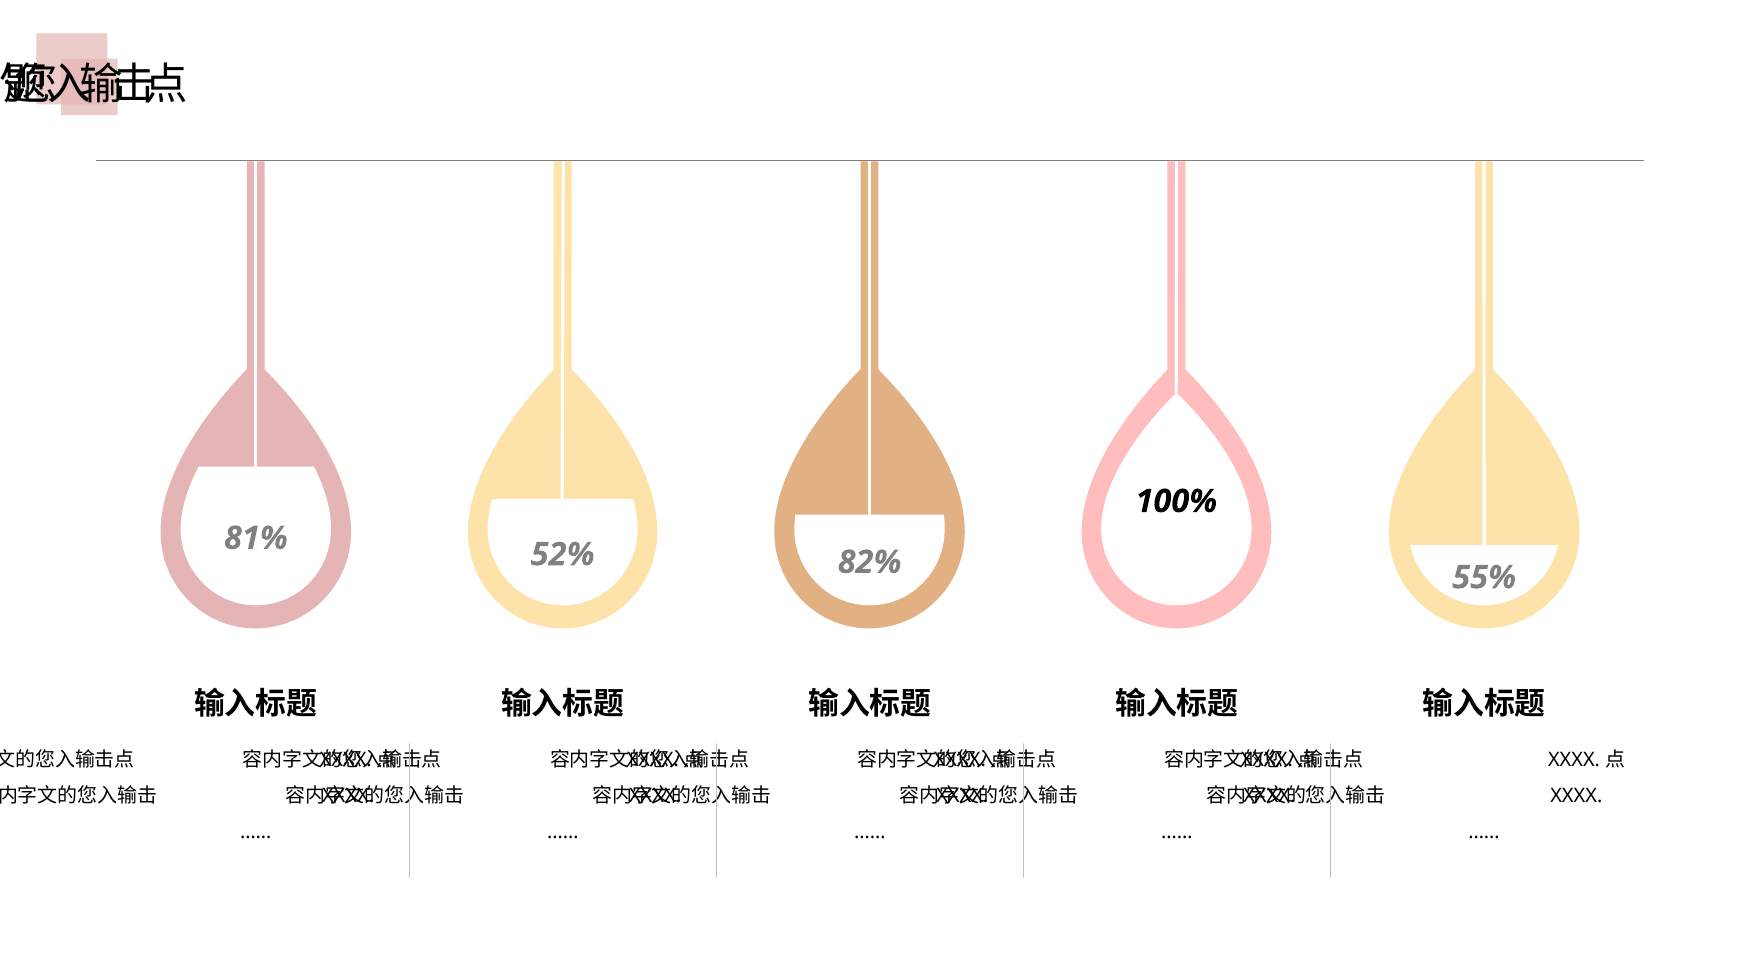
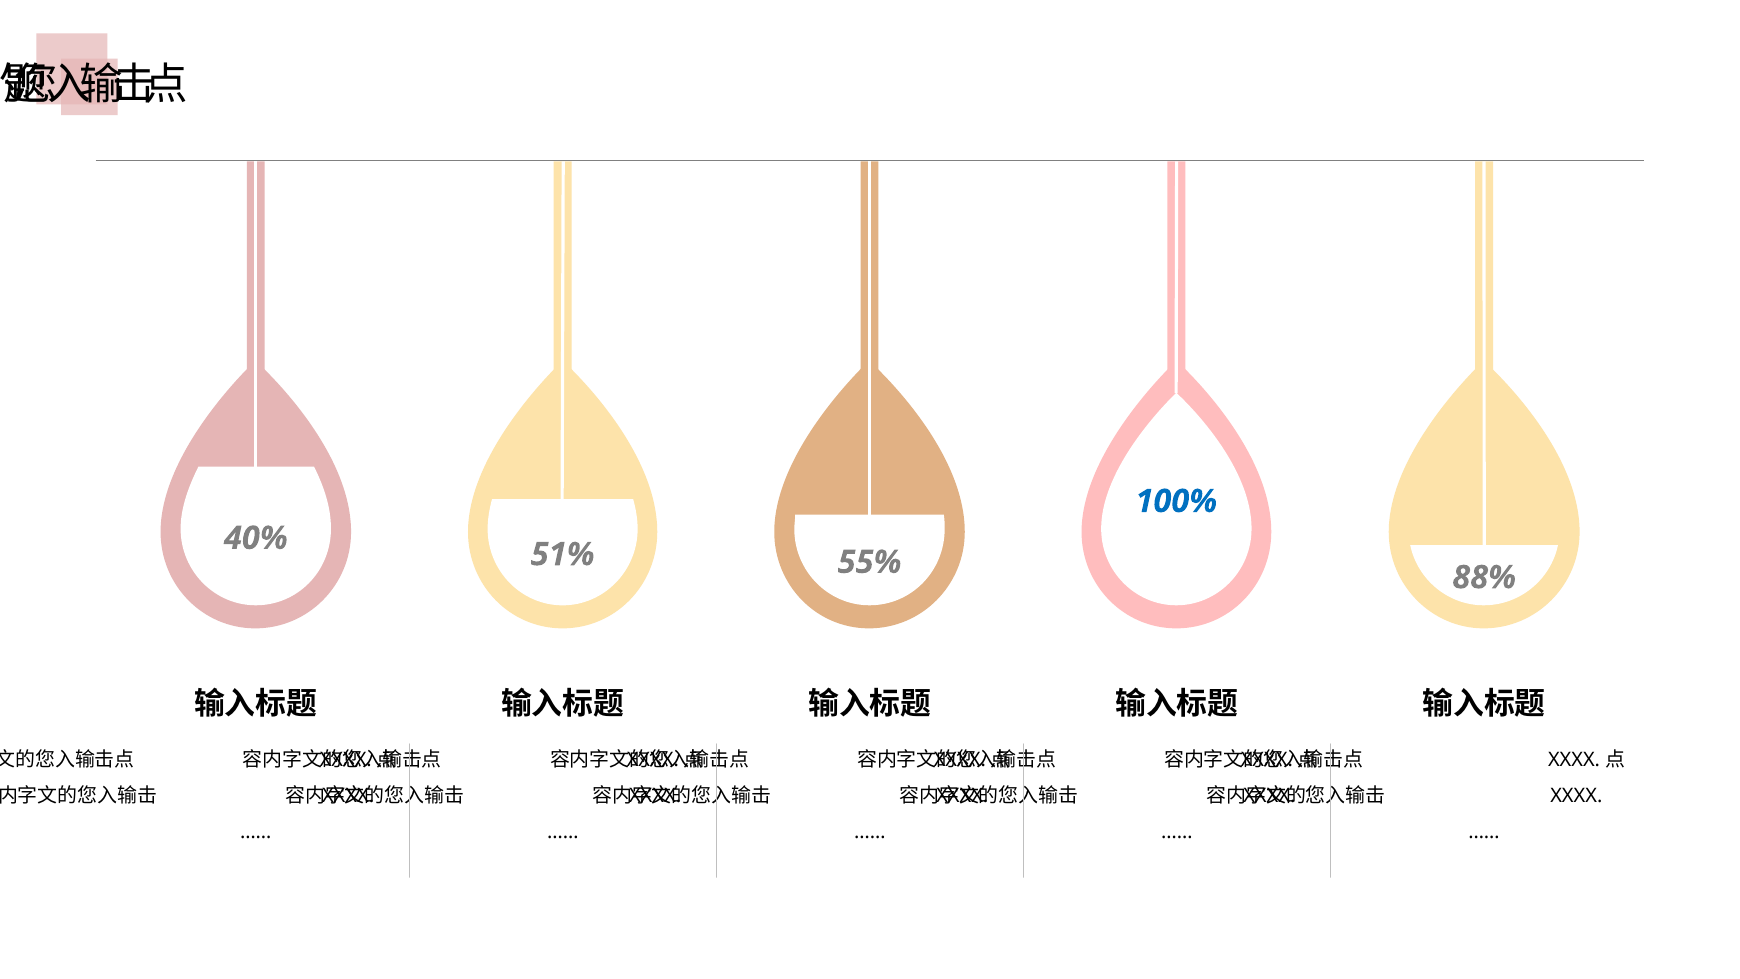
100% colour: black -> blue (1176, 501)
81%: 81% -> 40% (256, 538)
52%: 52% -> 51% (563, 554)
82%: 82% -> 55% (870, 562)
55%: 55% -> 88% (1484, 577)
